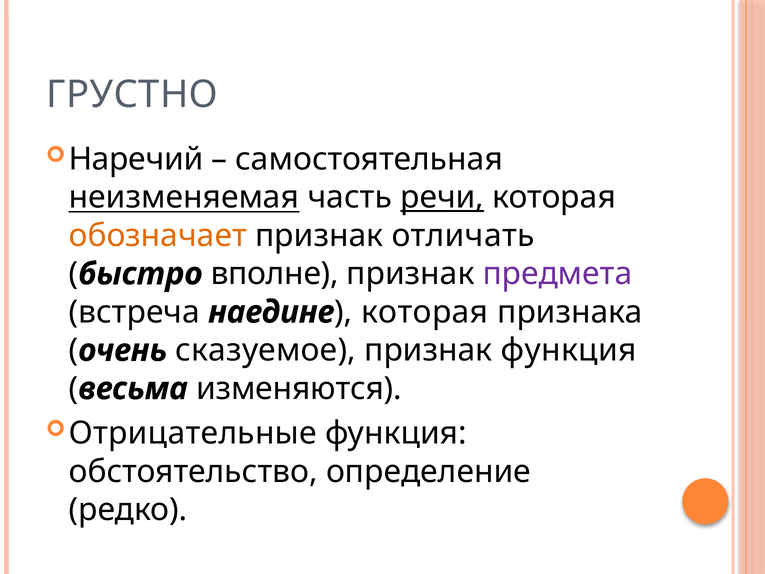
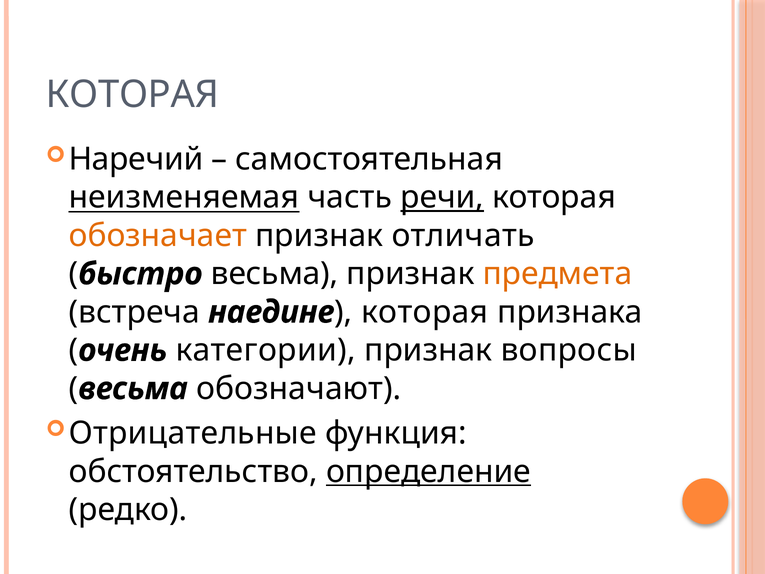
ГРУСТНО: ГРУСТНО -> КОТОРАЯ (132, 95)
быстро вполне: вполне -> весьма (275, 274)
предмета colour: purple -> orange (557, 274)
сказуемое: сказуемое -> категории (266, 350)
признак функция: функция -> вопросы (569, 350)
изменяются: изменяются -> обозначают (299, 388)
определение underline: none -> present (428, 471)
